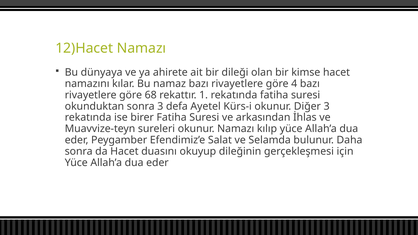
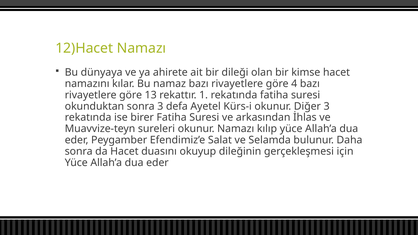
68: 68 -> 13 (151, 95)
